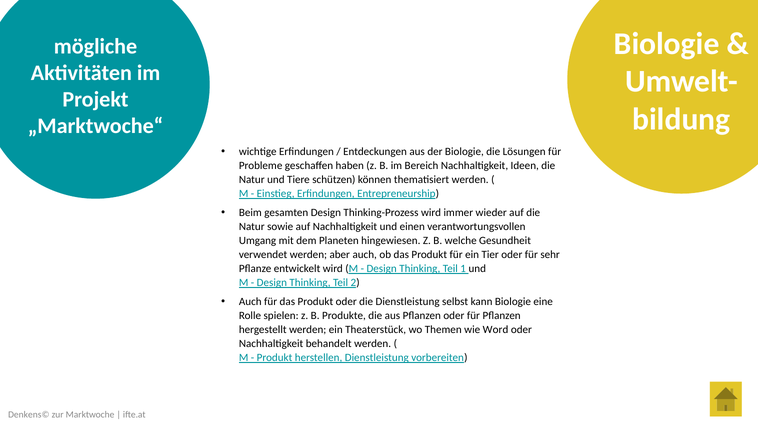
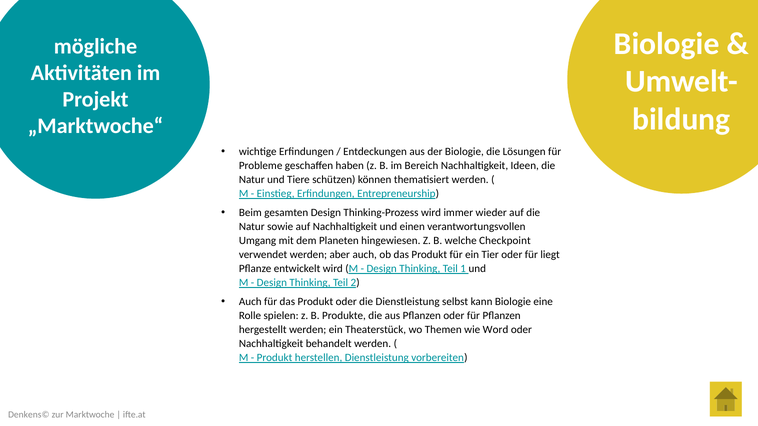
Gesundheit: Gesundheit -> Checkpoint (505, 241)
sehr: sehr -> liegt (550, 255)
